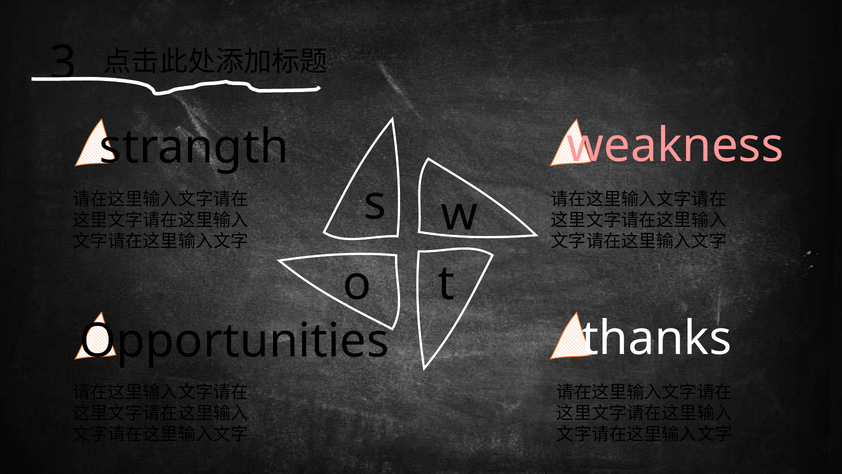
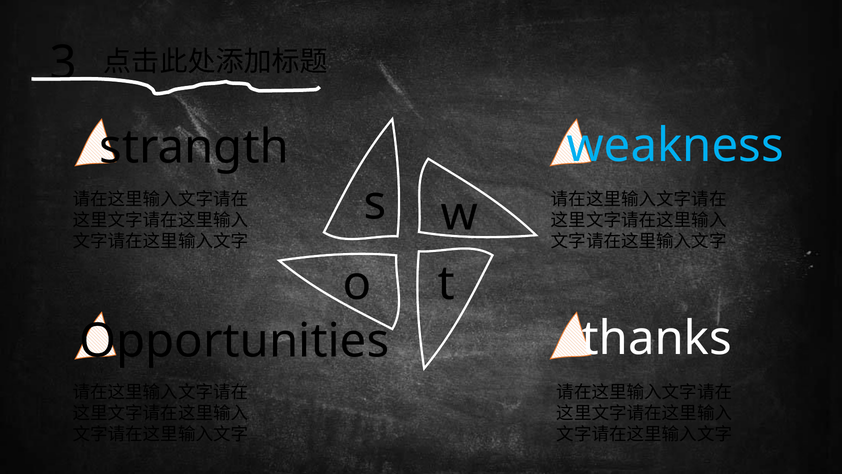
weakness colour: pink -> light blue (675, 146)
